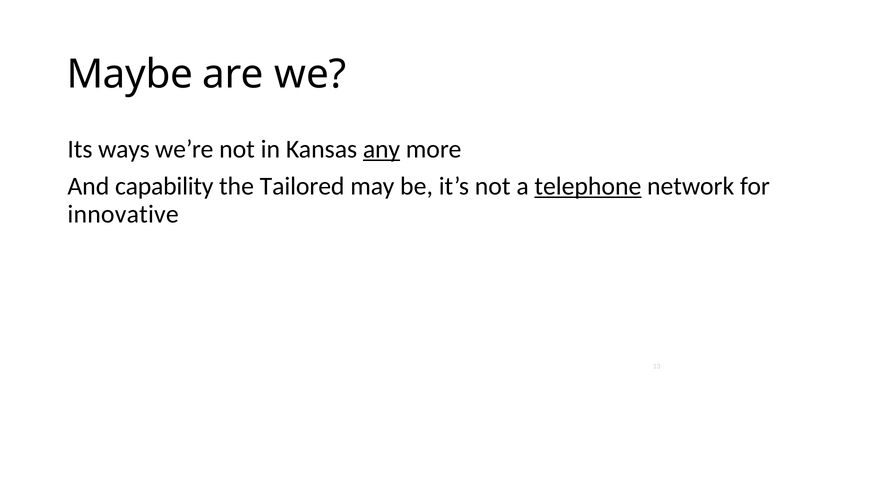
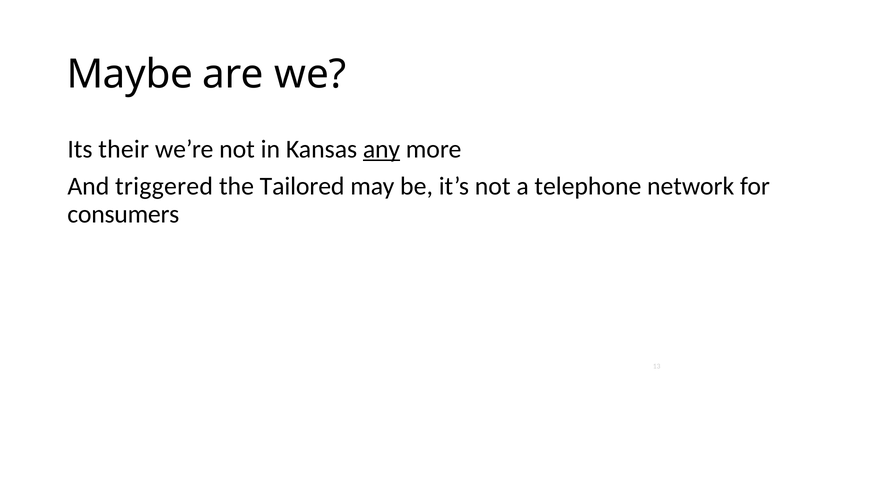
ways: ways -> their (124, 149)
capability: capability -> triggered (164, 186)
telephone underline: present -> none (588, 186)
innovative: innovative -> consumers (123, 214)
